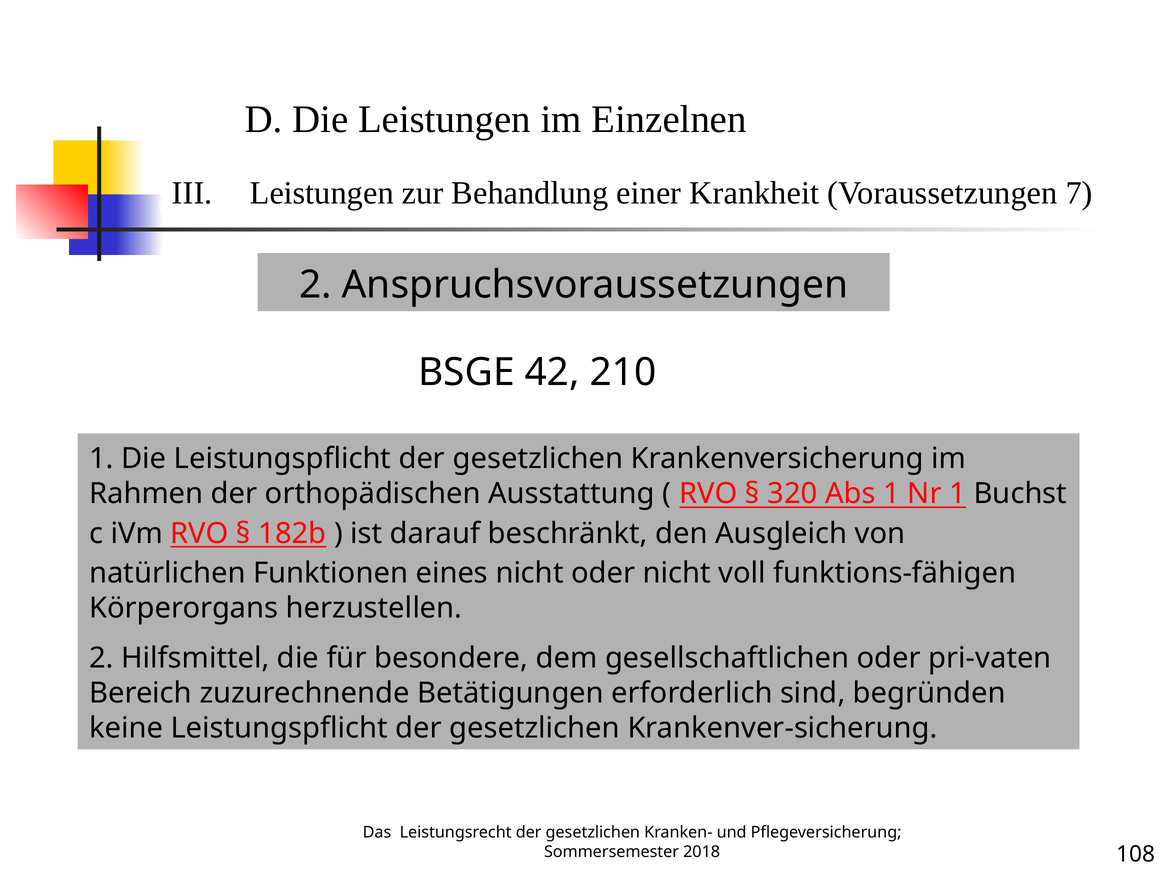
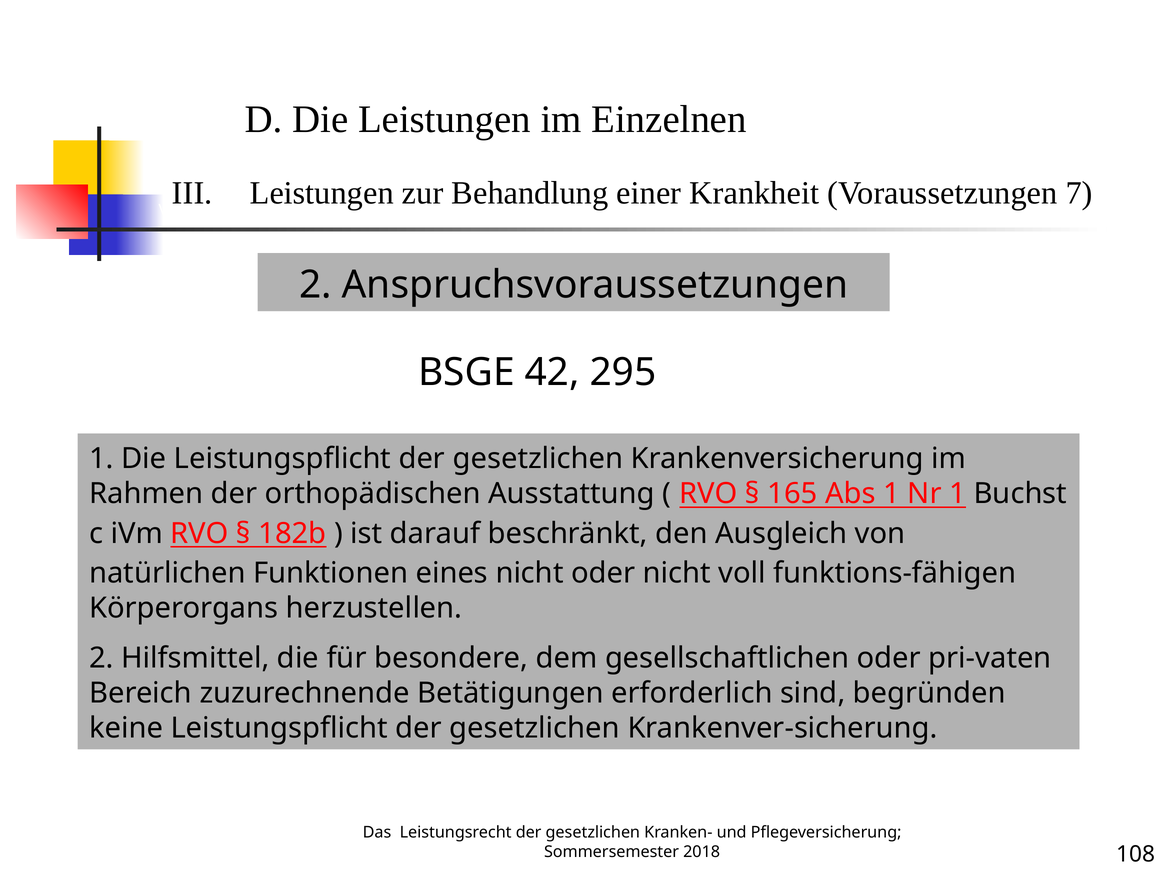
210: 210 -> 295 (623, 372)
320: 320 -> 165 (792, 493)
